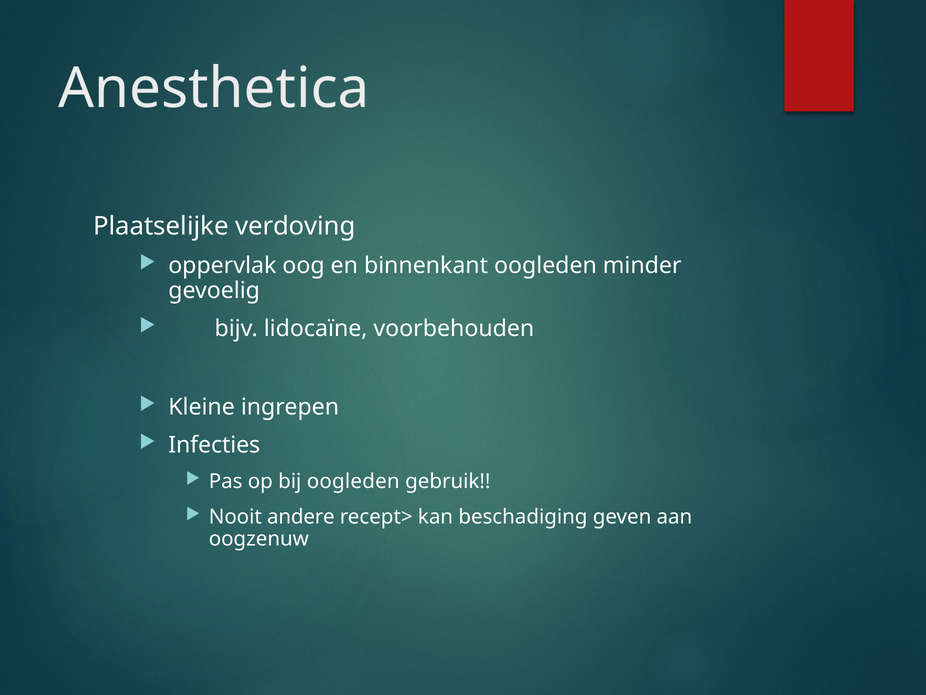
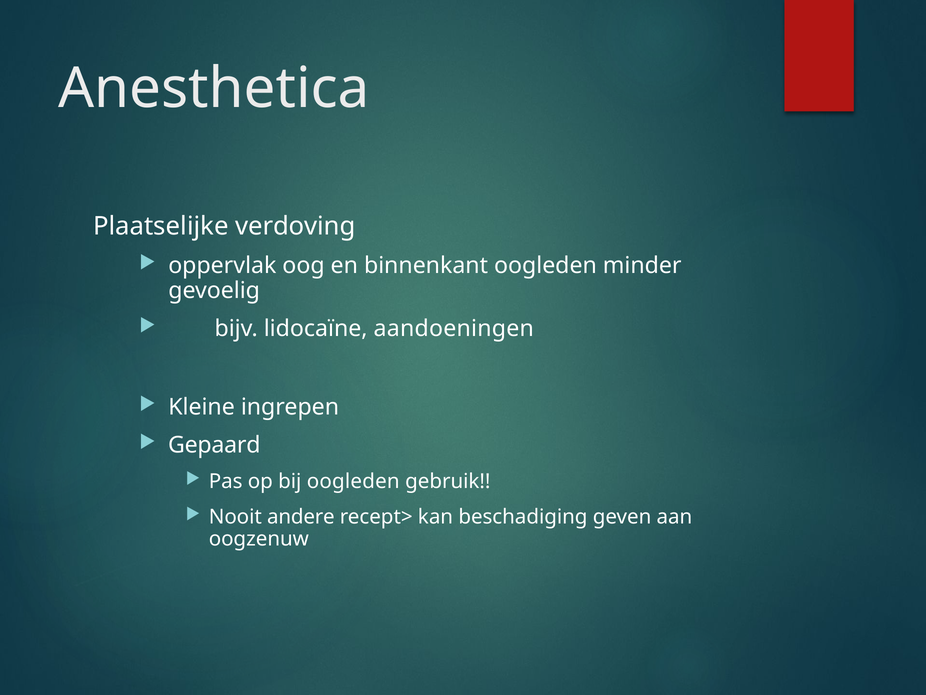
voorbehouden: voorbehouden -> aandoeningen (454, 328)
Infecties: Infecties -> Gepaard (214, 445)
